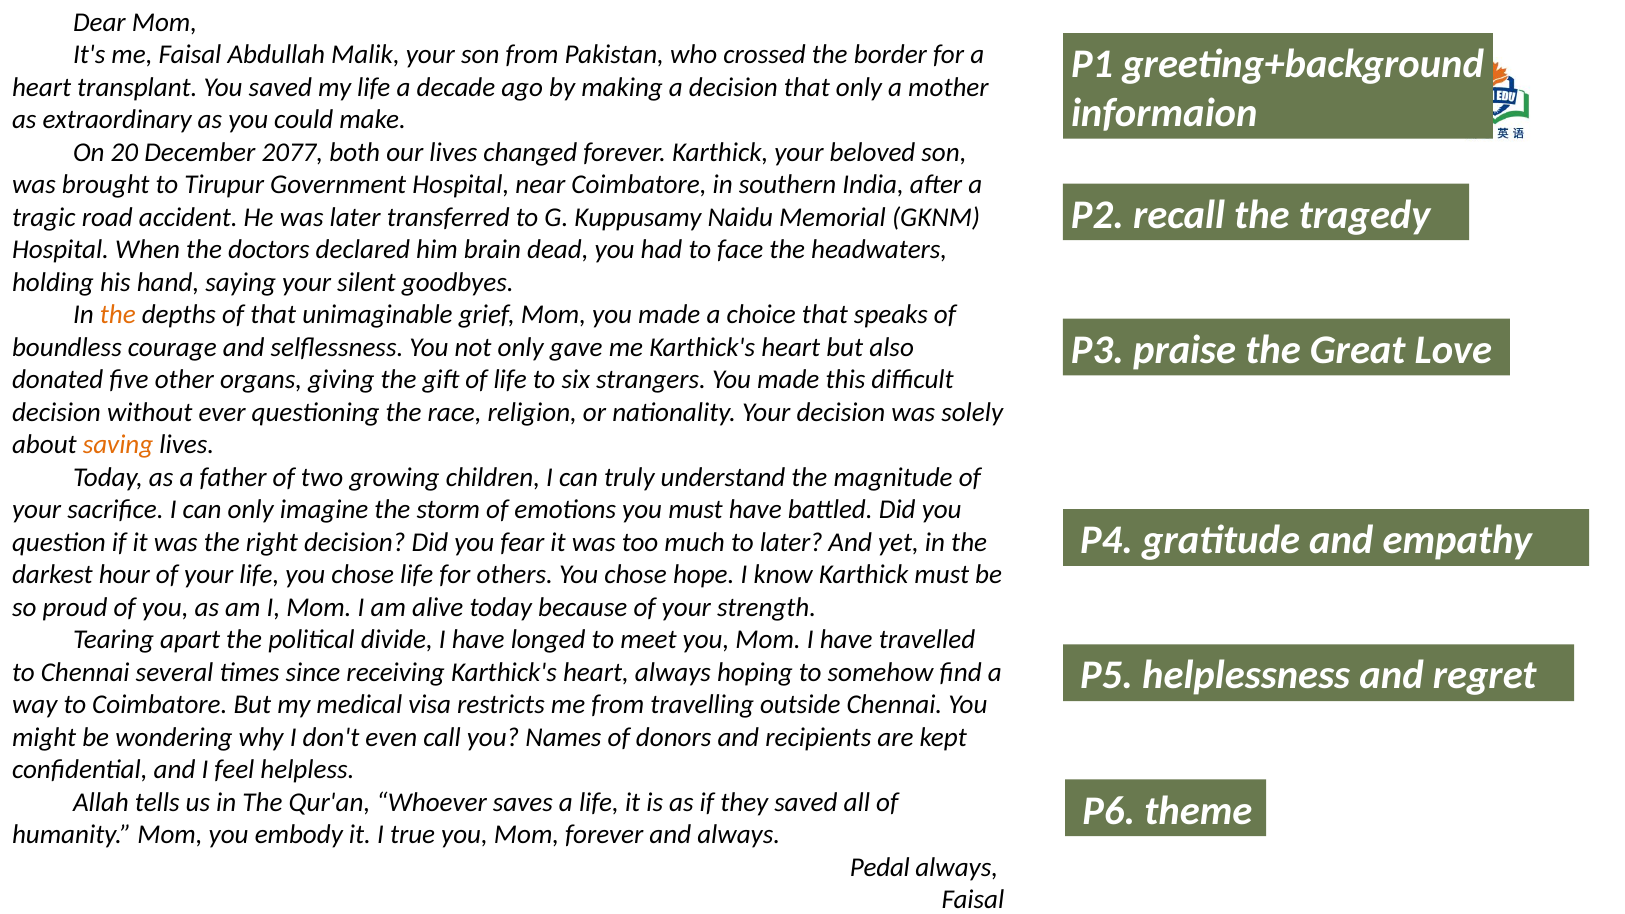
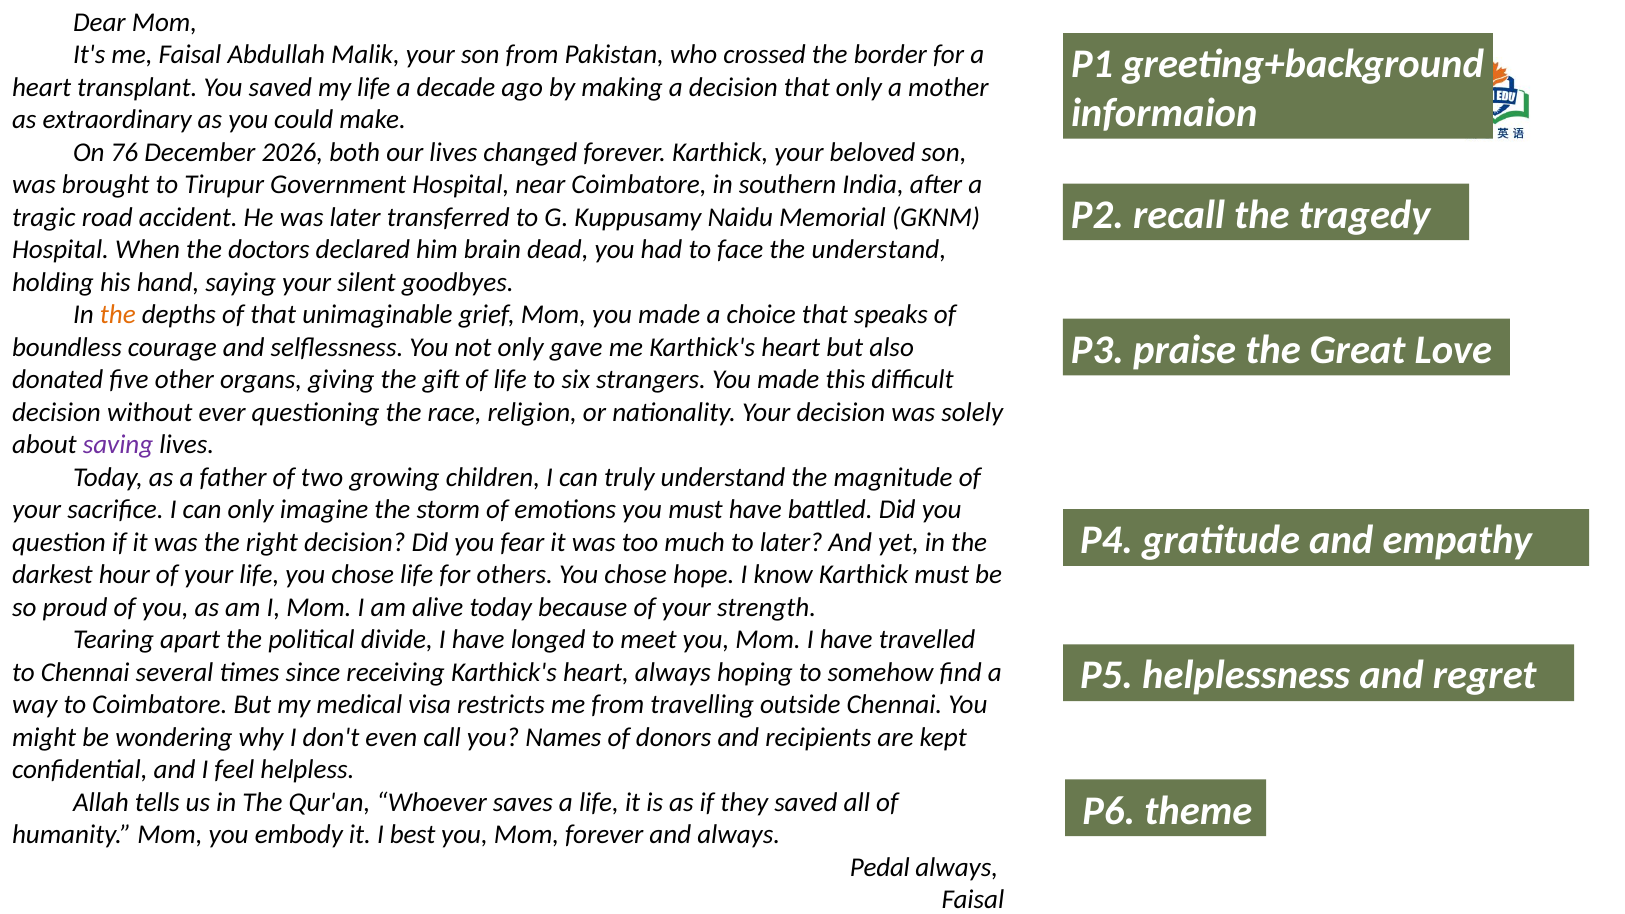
20: 20 -> 76 (124, 152)
2077: 2077 -> 2026 (292, 152)
the headwaters: headwaters -> understand (879, 250)
saving colour: orange -> purple (118, 445)
true: true -> best (413, 835)
